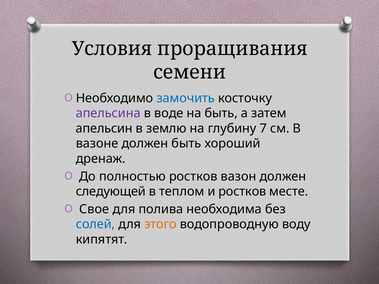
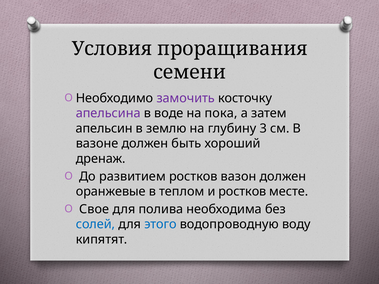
замочить colour: blue -> purple (186, 98)
на быть: быть -> пока (221, 113)
7: 7 -> 3 (263, 129)
полностью: полностью -> развитием (132, 177)
следующей: следующей -> оранжевые (111, 192)
этого colour: orange -> blue (160, 225)
